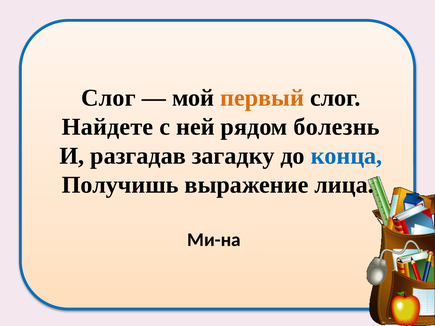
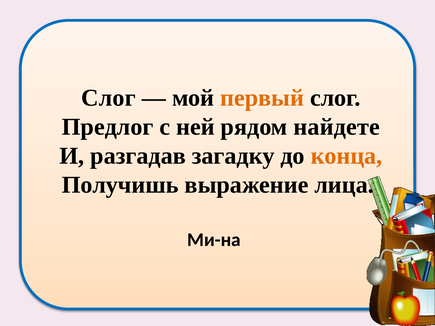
Найдете: Найдете -> Предлог (108, 127)
болезнь: болезнь -> найдете (337, 127)
конца colour: blue -> orange (347, 156)
